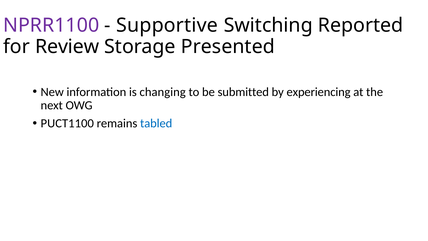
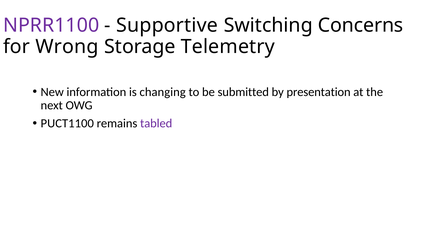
Reported: Reported -> Concerns (361, 25)
Review: Review -> Wrong (67, 47)
Presented: Presented -> Telemetry (228, 47)
experiencing: experiencing -> presentation (319, 92)
tabled colour: blue -> purple (156, 123)
